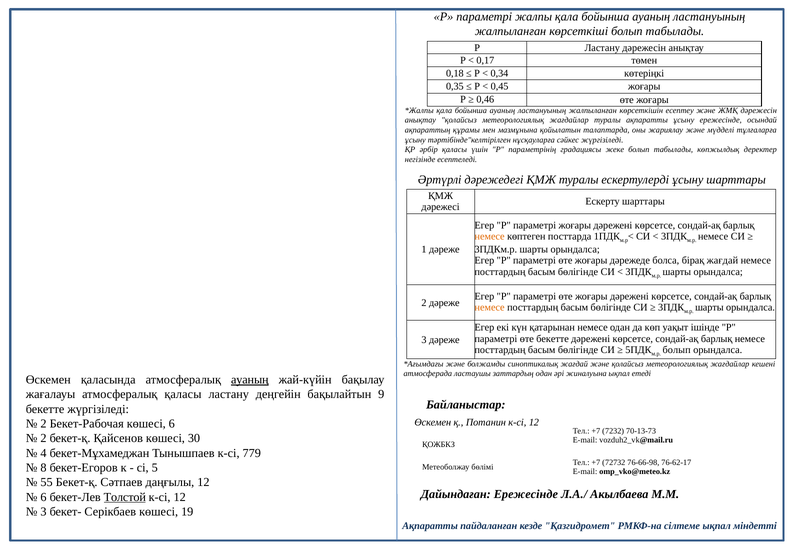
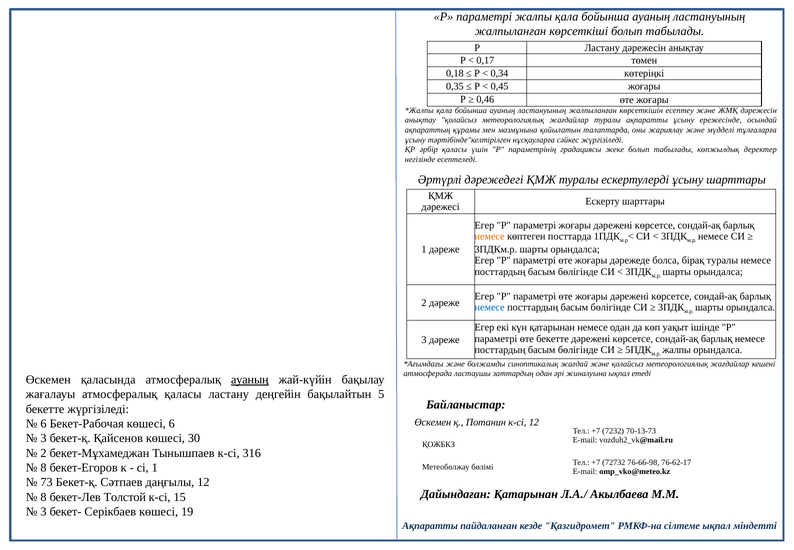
бірақ жағдай: жағдай -> туралы (722, 260)
немесе colour: orange -> blue (490, 307)
болып: болып -> жалпы (677, 350)
9: 9 -> 5 (381, 394)
2: 2 -> 6 (44, 423)
2: 2 -> 3 (44, 438)
4: 4 -> 2 (44, 453)
779: 779 -> 316 (252, 453)
сі 5: 5 -> 1 (155, 467)
55: 55 -> 73 (47, 482)
Дайындаған Ережесінде: Ережесінде -> Қатарынан (526, 494)
6: 6 -> 8 (44, 497)
Толстой underline: present -> none (125, 497)
12: 12 -> 15 (180, 497)
